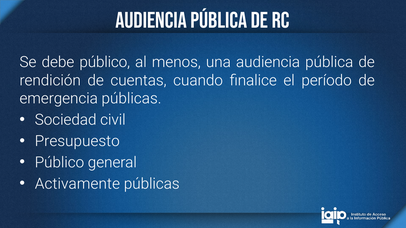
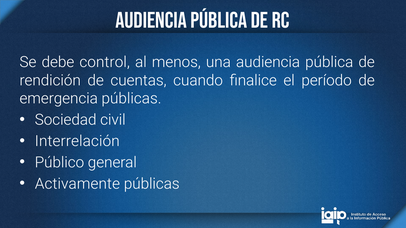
debe público: público -> control (105, 62)
Presupuesto: Presupuesto -> Interrelación (77, 141)
